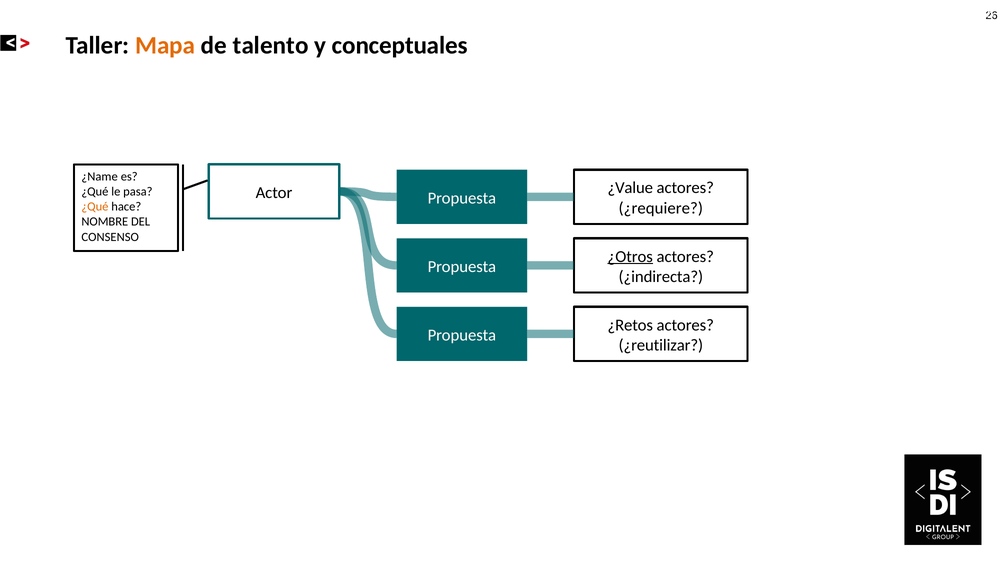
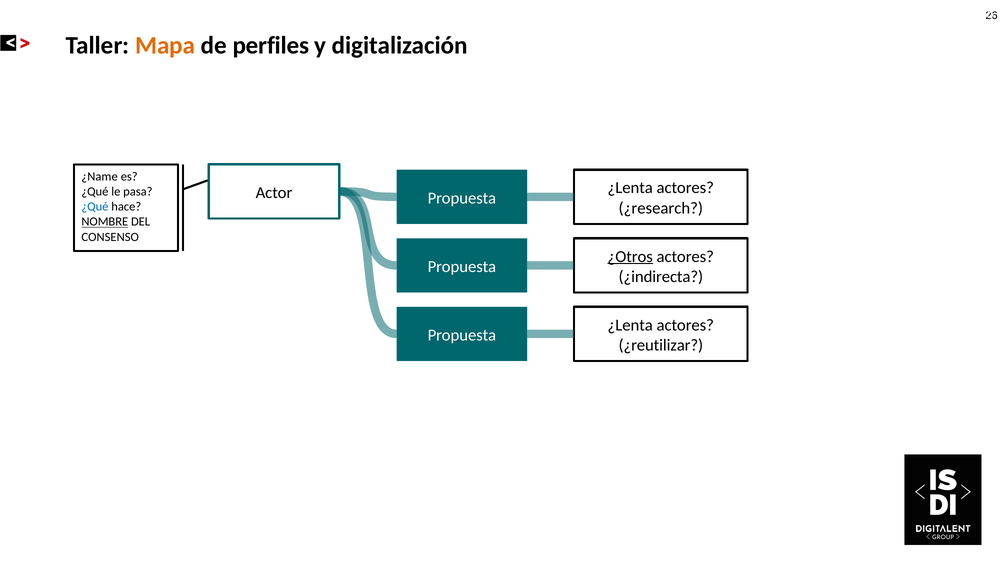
talento: talento -> perfiles (271, 46)
conceptuales: conceptuales -> digitalización (400, 46)
¿Value: ¿Value -> ¿Lenta (630, 188)
¿requiere: ¿requiere -> ¿research (661, 208)
¿Qué colour: orange -> blue (95, 207)
NOMBRE underline: none -> present (105, 222)
¿Retos: ¿Retos -> ¿Lenta (630, 325)
